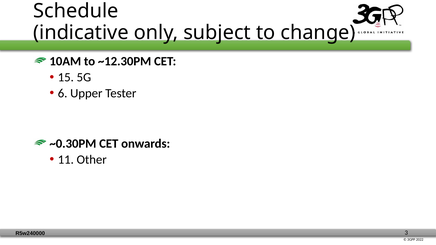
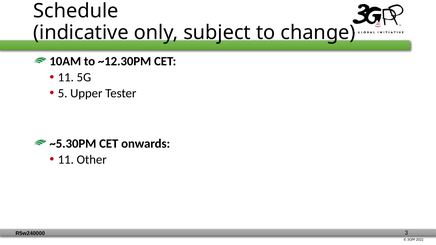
15: 15 -> 11 (66, 77)
6: 6 -> 5 (63, 93)
~0.30PM: ~0.30PM -> ~5.30PM (73, 144)
